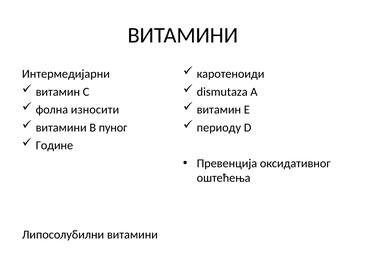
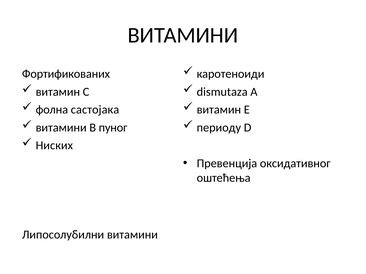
Интермедијарни: Интермедијарни -> Фортификованих (66, 74)
износити: износити -> састојака (95, 110)
Године: Године -> Ниских (54, 146)
